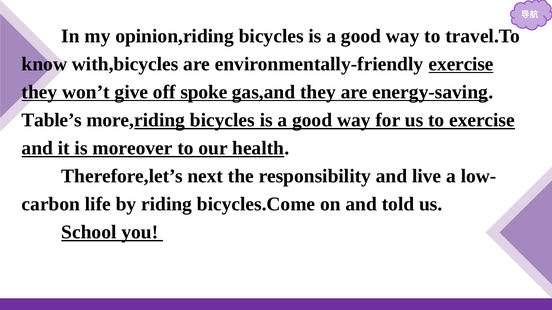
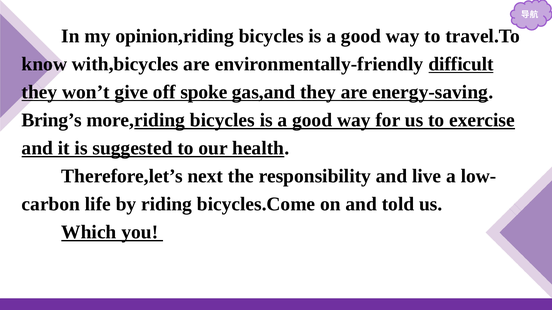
environmentally-friendly exercise: exercise -> difficult (461, 64)
Table’s: Table’s -> Bring’s (52, 120)
moreover: moreover -> suggested (132, 148)
School: School -> Which (89, 232)
